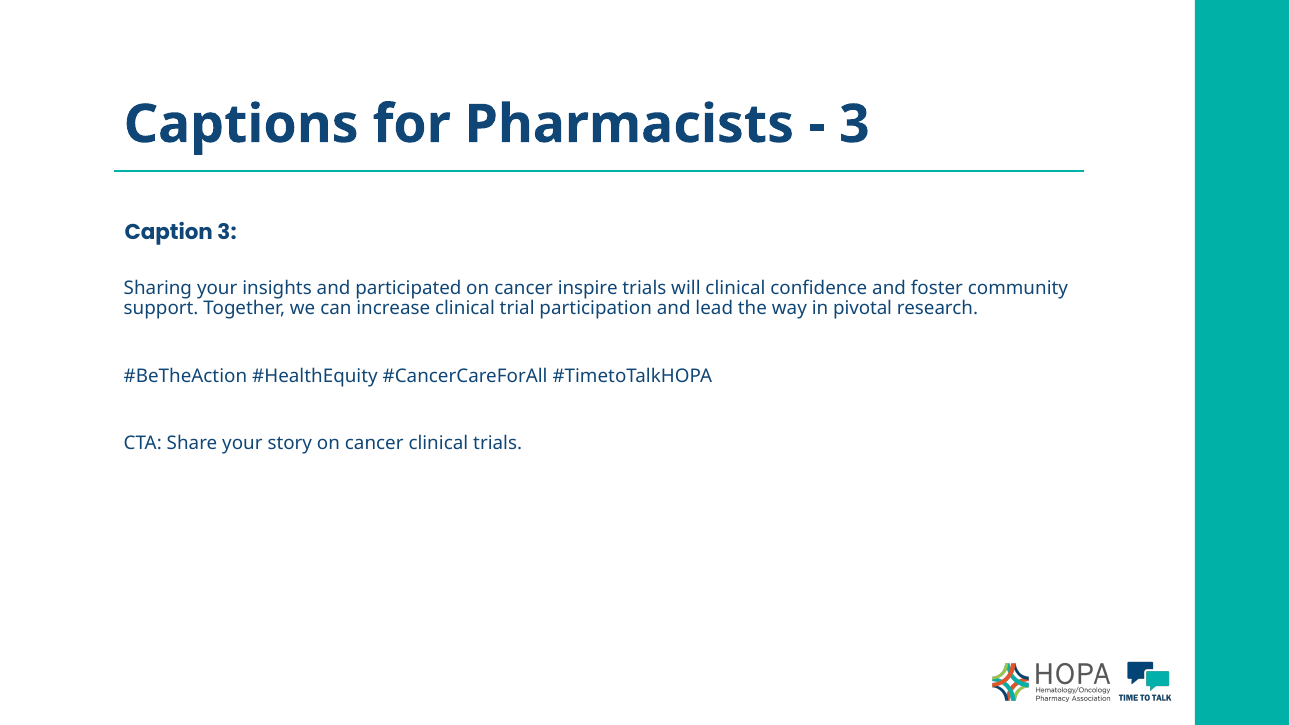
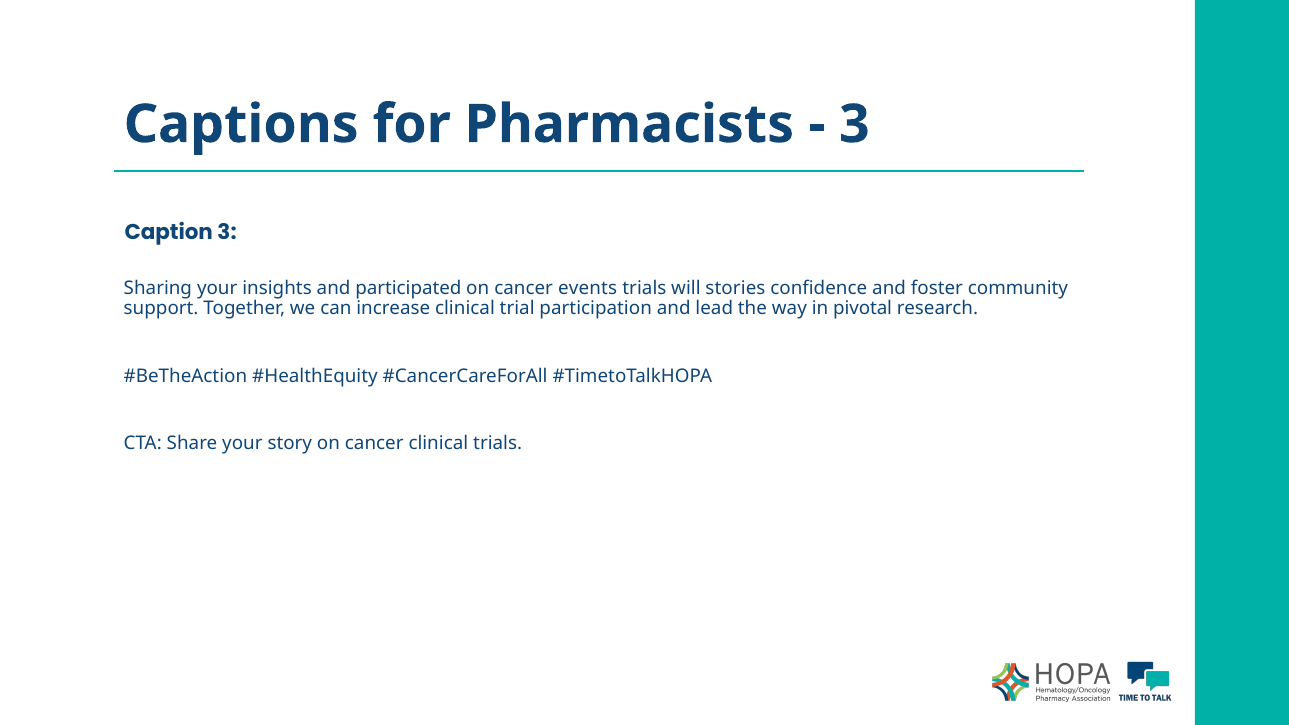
inspire: inspire -> events (588, 288)
will clinical: clinical -> stories (735, 288)
